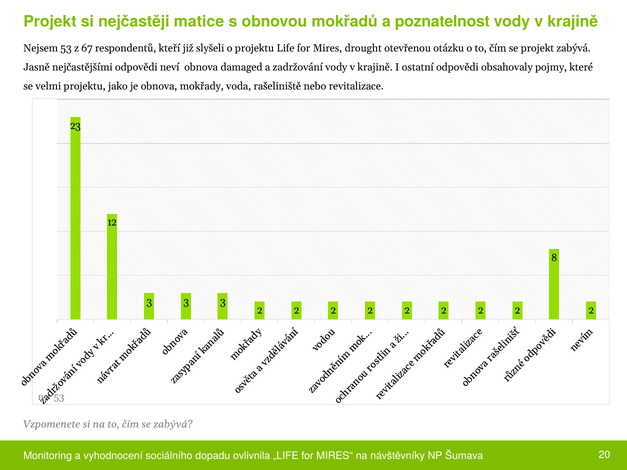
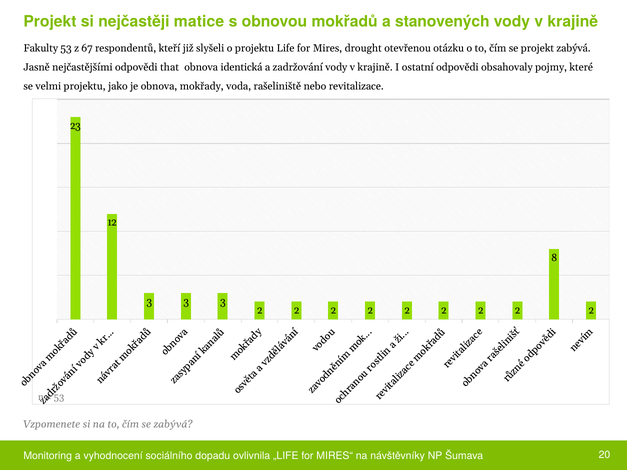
poznatelnost: poznatelnost -> stanovených (442, 22)
Nejsem: Nejsem -> Fakulty (41, 49)
neví: neví -> that (170, 67)
damaged: damaged -> identická (242, 67)
